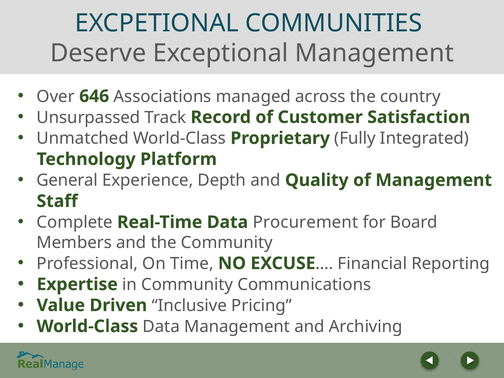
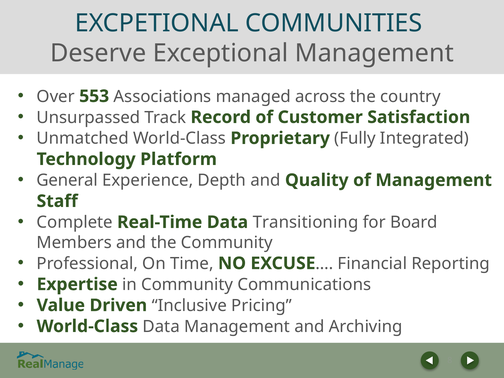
646: 646 -> 553 (94, 96)
Procurement: Procurement -> Transitioning (306, 222)
